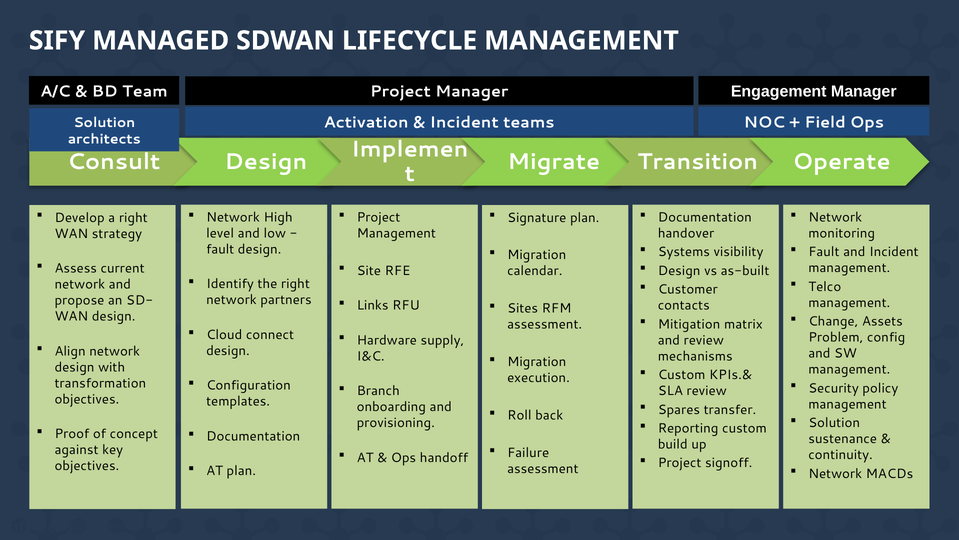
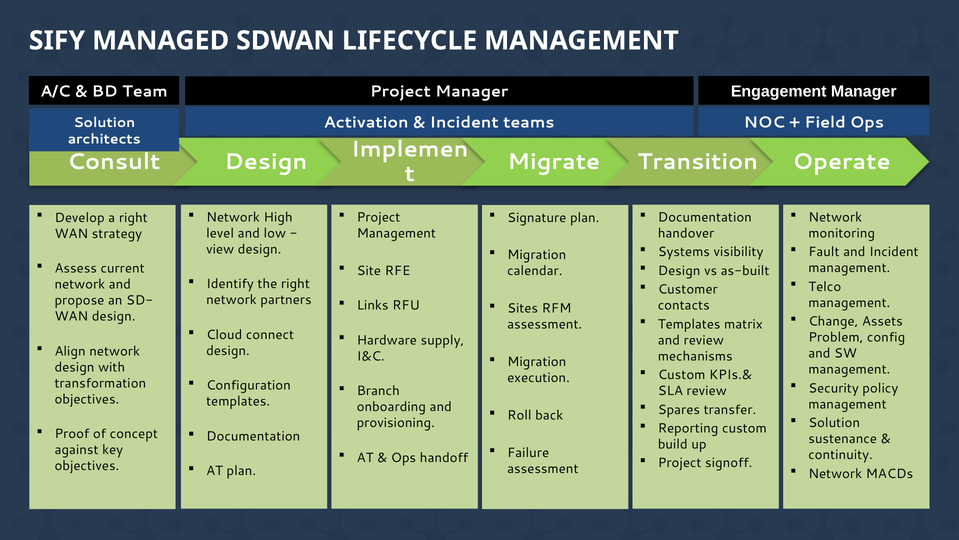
fault: fault -> view (220, 249)
Mitigation: Mitigation -> Templates (689, 324)
